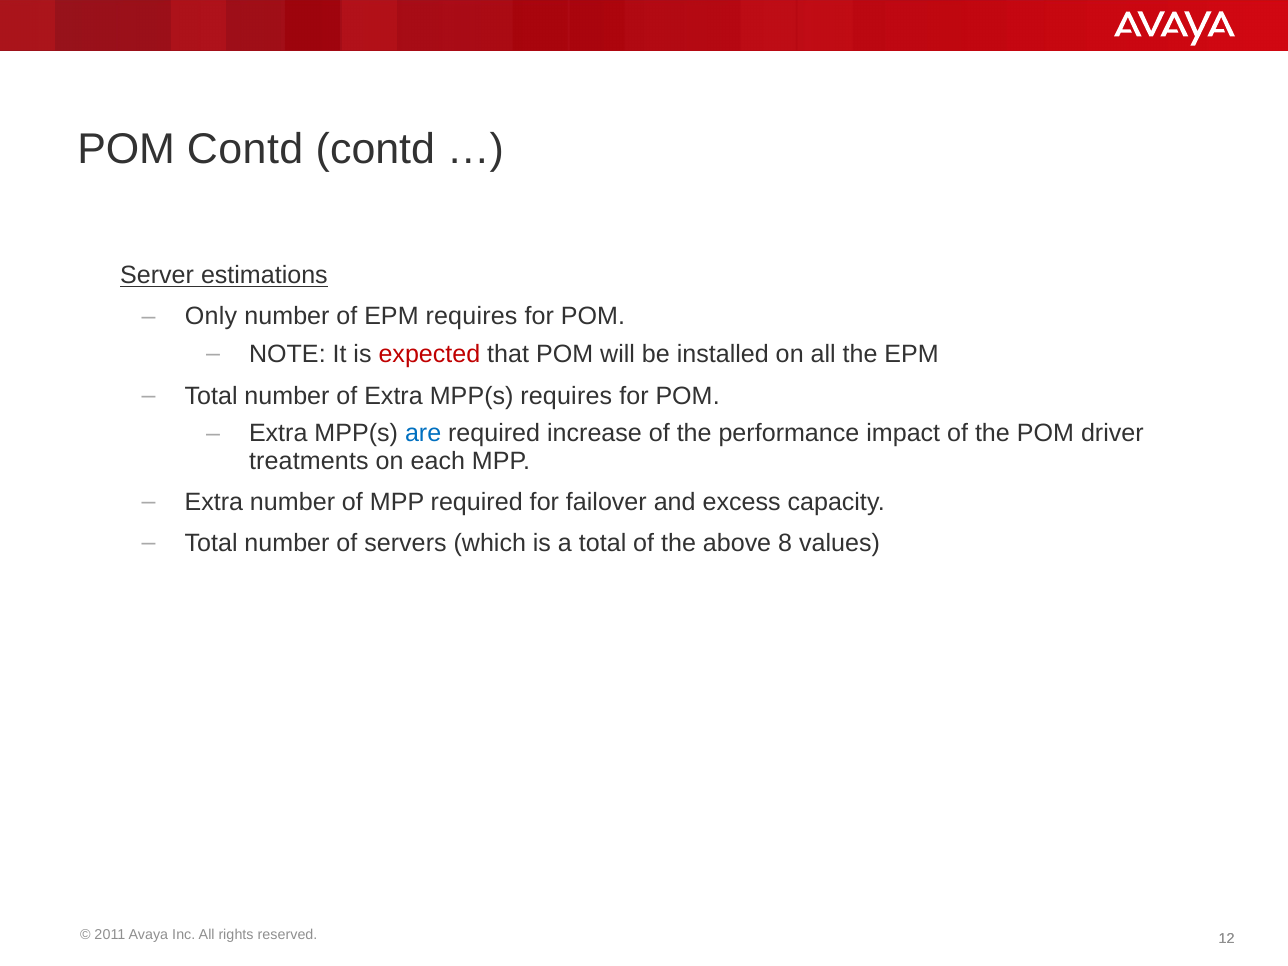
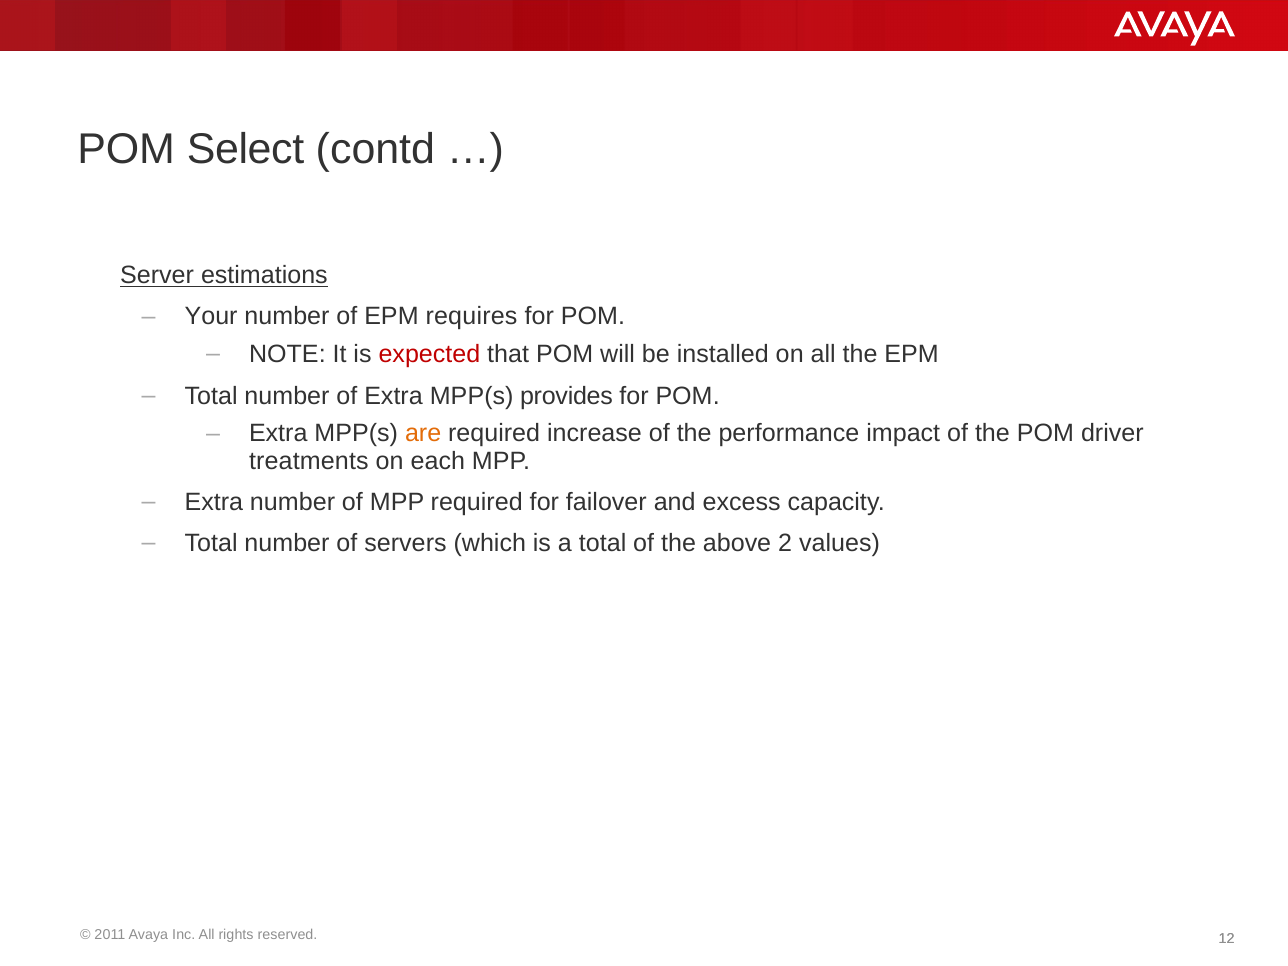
POM Contd: Contd -> Select (246, 149)
Only: Only -> Your (211, 317)
MPP(s requires: requires -> provides (566, 396)
are colour: blue -> orange (423, 434)
8: 8 -> 2 (785, 544)
